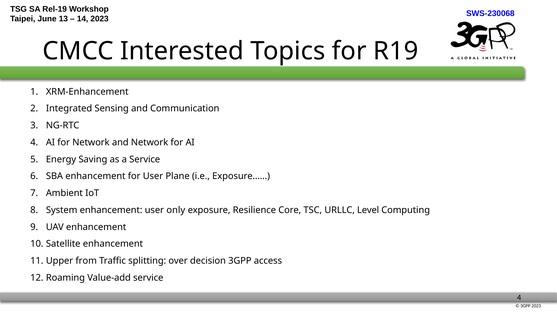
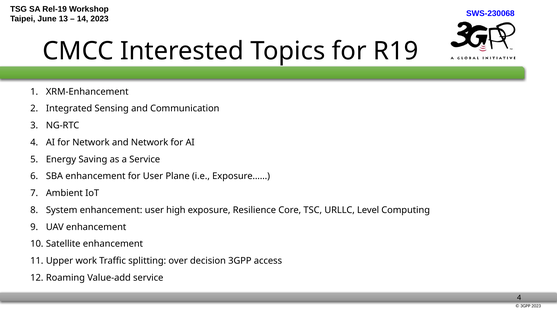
only: only -> high (176, 210)
from: from -> work (86, 261)
